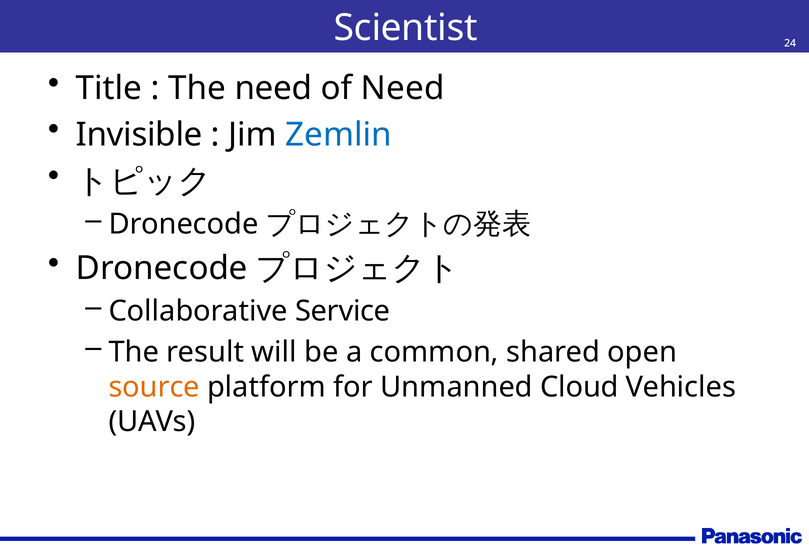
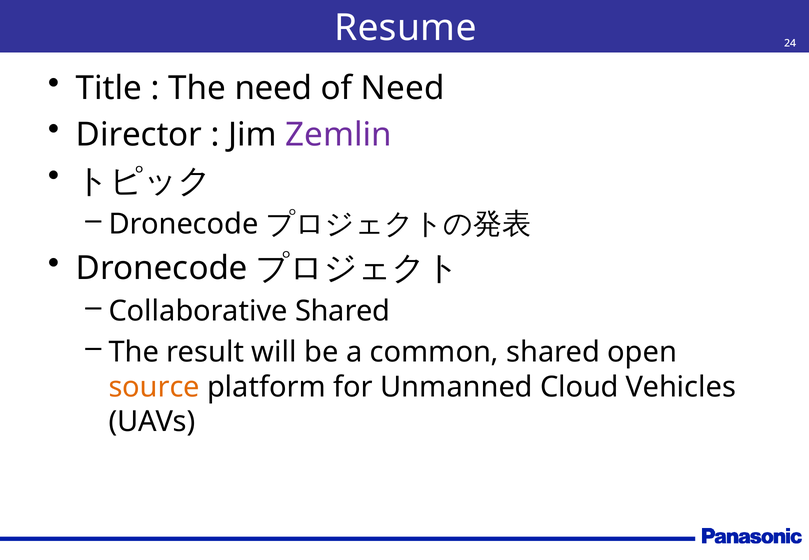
Scientist: Scientist -> Resume (405, 28)
Invisible: Invisible -> Director (139, 135)
Zemlin colour: blue -> purple (339, 135)
Collaborative Service: Service -> Shared (343, 311)
